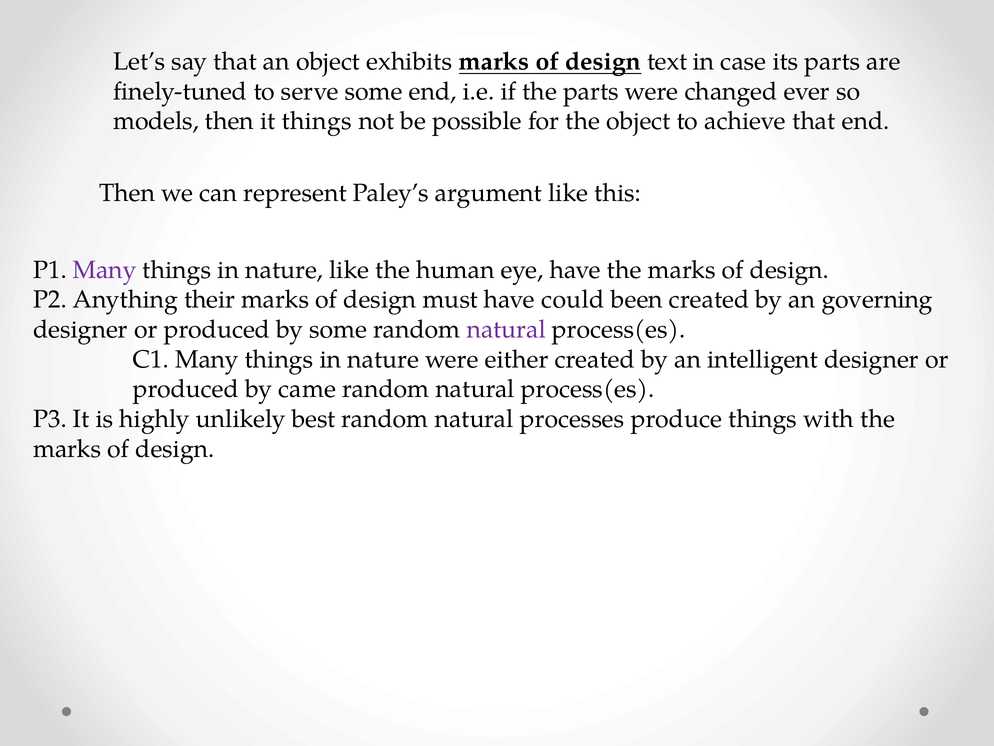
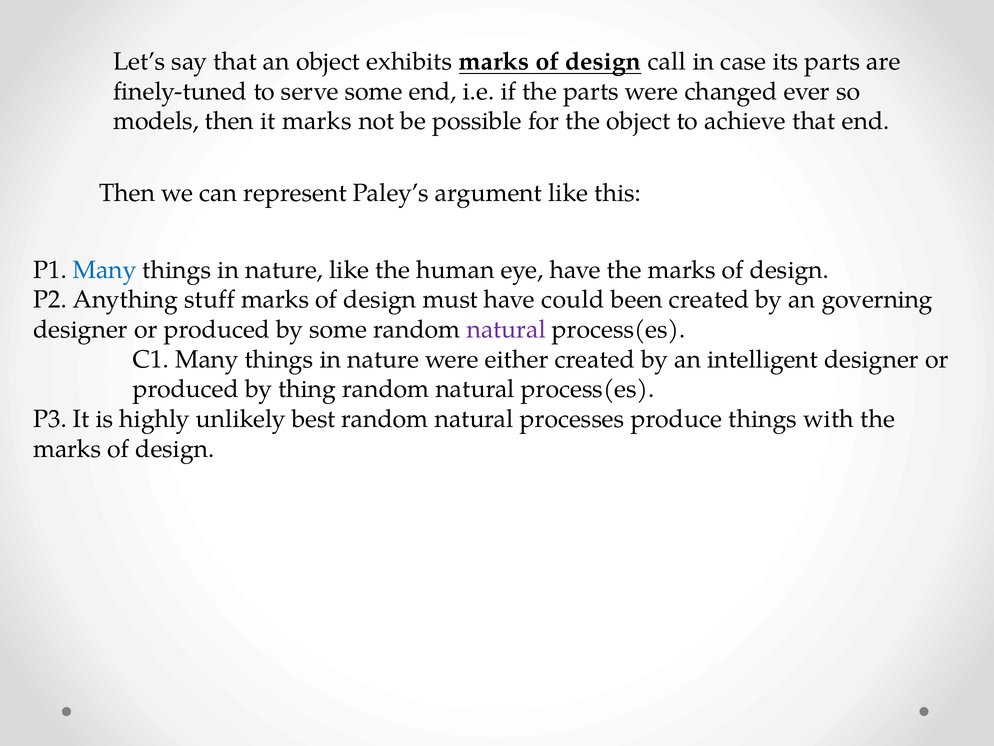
text: text -> call (667, 62)
it things: things -> marks (317, 121)
Many colour: purple -> blue (105, 270)
their: their -> stuff (209, 299)
came: came -> thing (307, 389)
